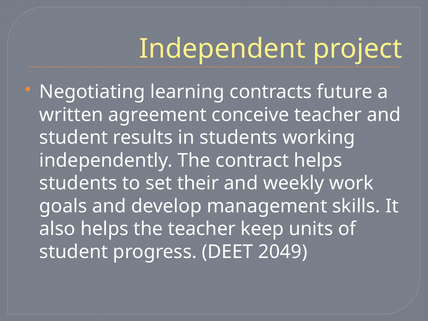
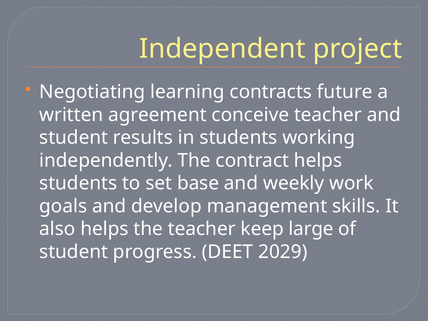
their: their -> base (198, 183)
units: units -> large (311, 229)
2049: 2049 -> 2029 (283, 252)
